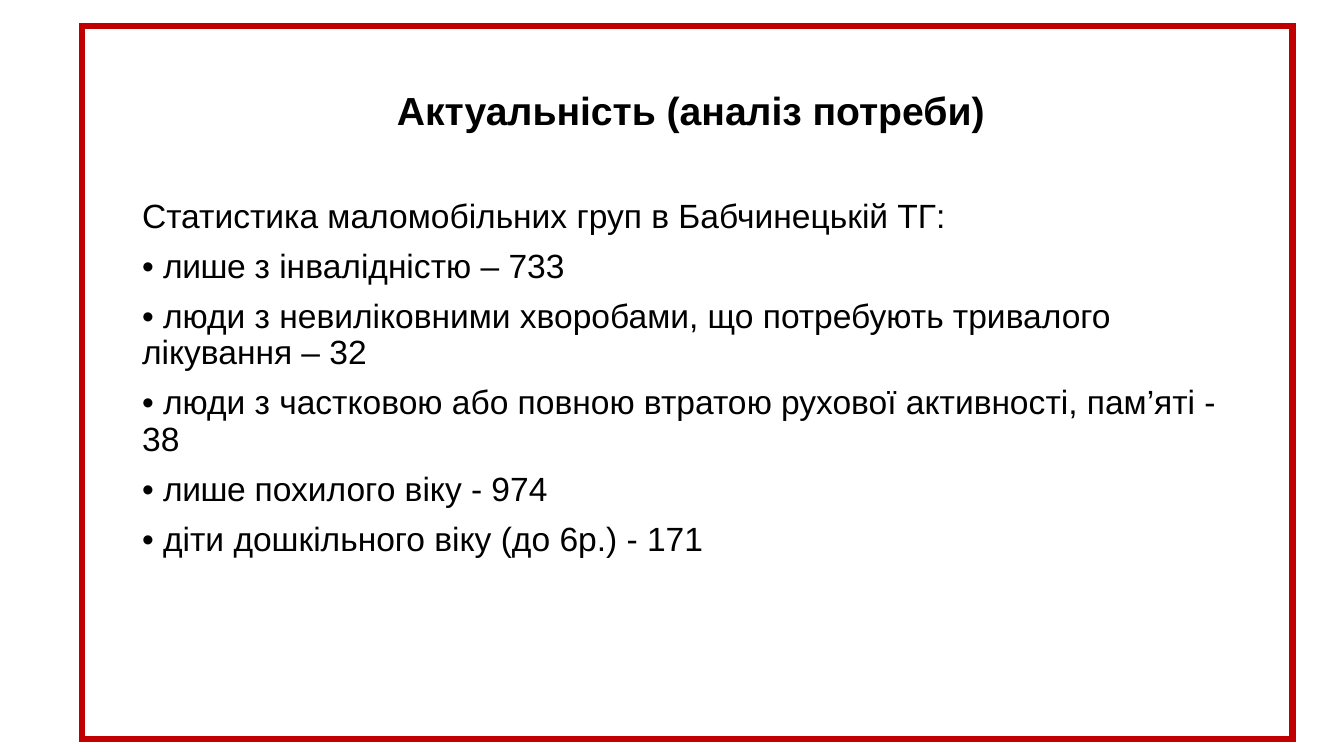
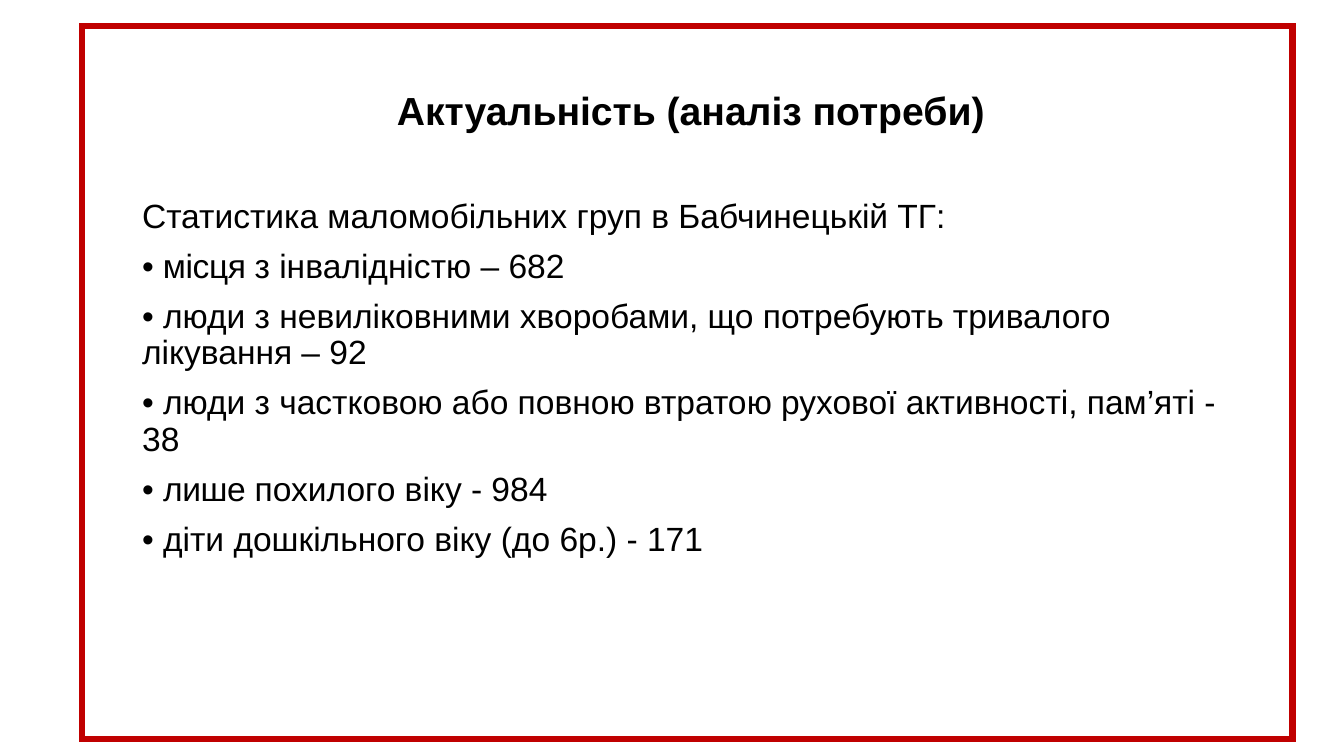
лише: лише -> місця (204, 267)
733: 733 -> 682 (537, 267)
32: 32 -> 92 (348, 354)
974: 974 -> 984 (519, 490)
